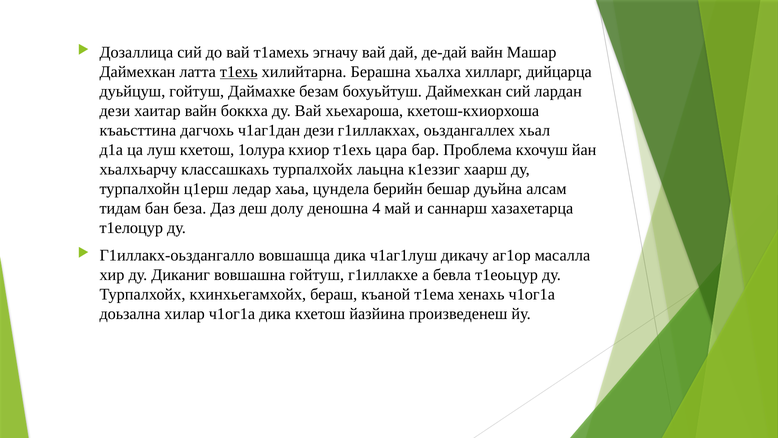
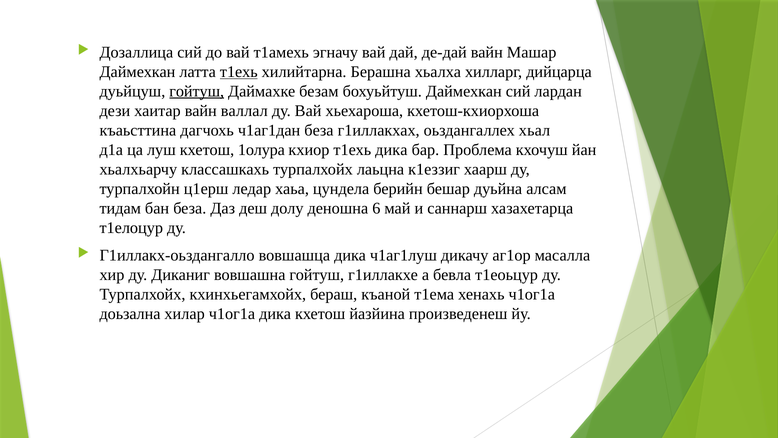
гойтуш underline: none -> present (197, 91)
боккха: боккха -> валлал (244, 111)
ч1аг1дан дези: дези -> беза (319, 130)
т1ехь цара: цара -> дика (391, 150)
4: 4 -> 6 (376, 208)
